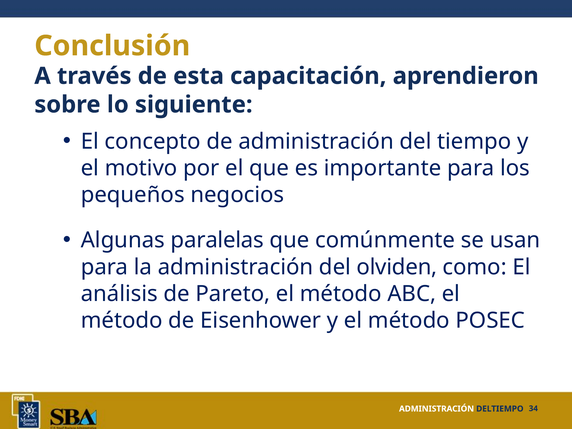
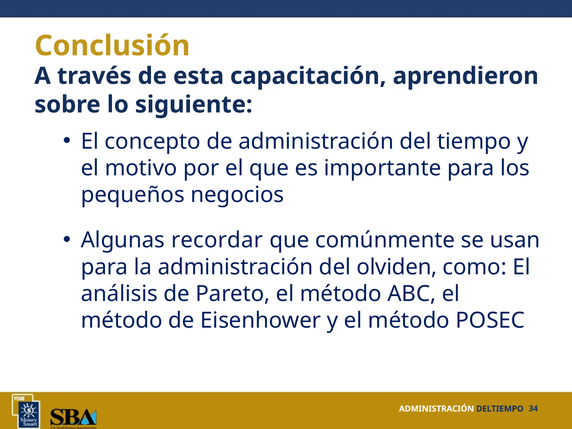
paralelas: paralelas -> recordar (217, 240)
